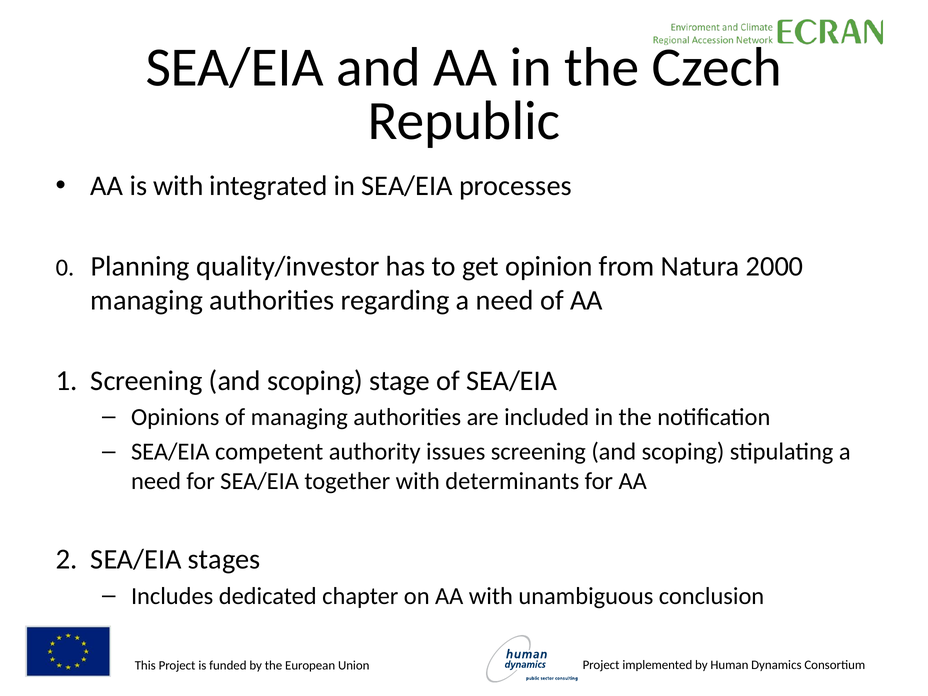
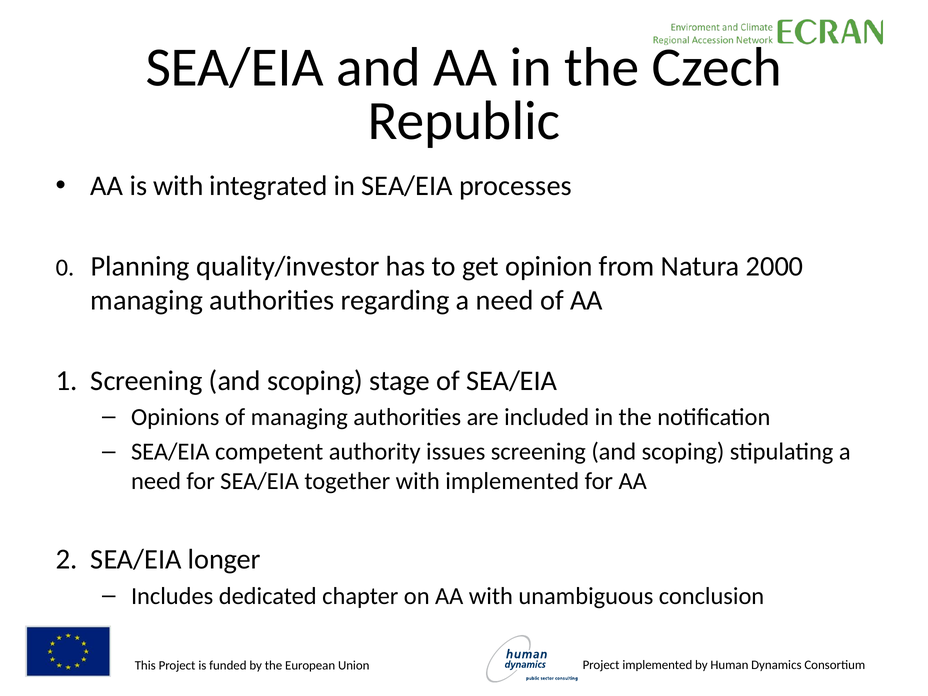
with determinants: determinants -> implemented (512, 481)
stages: stages -> longer (224, 560)
